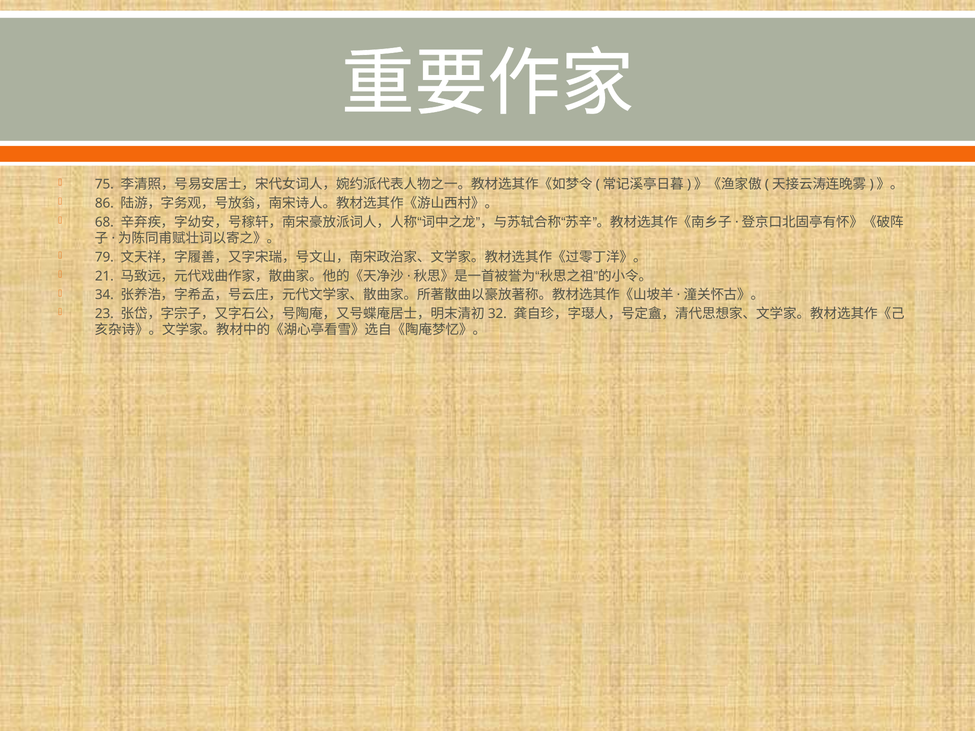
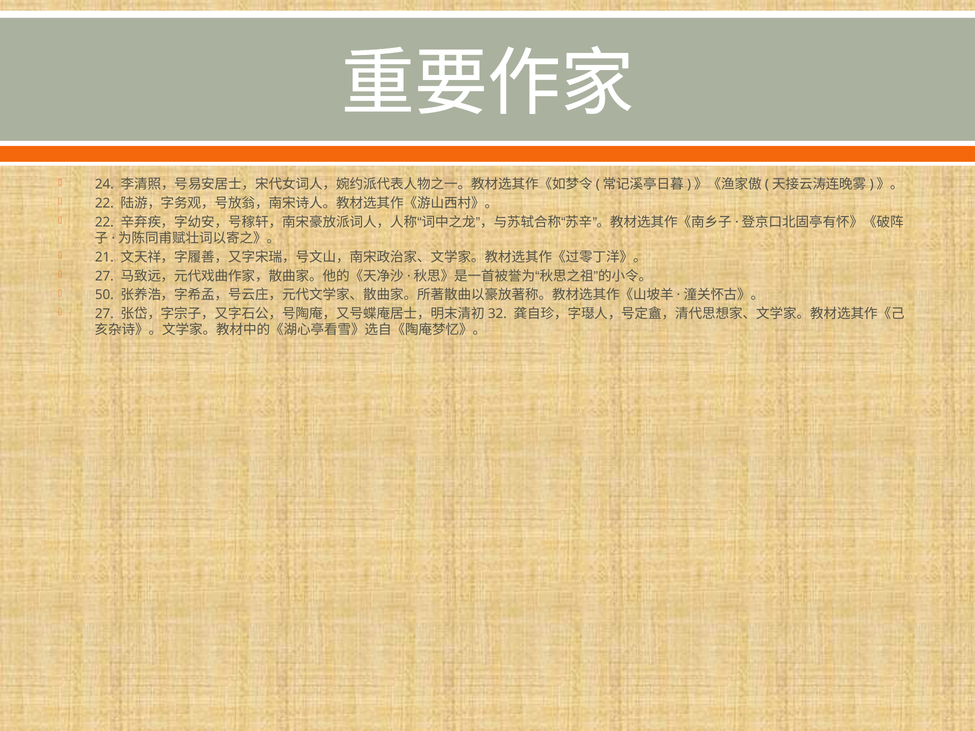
75: 75 -> 24 (104, 184)
86: 86 -> 22 (104, 203)
68: 68 -> 22 (104, 222)
79: 79 -> 21 (104, 257)
21: 21 -> 27 (104, 276)
34: 34 -> 50 (104, 295)
23: 23 -> 27 (104, 314)
